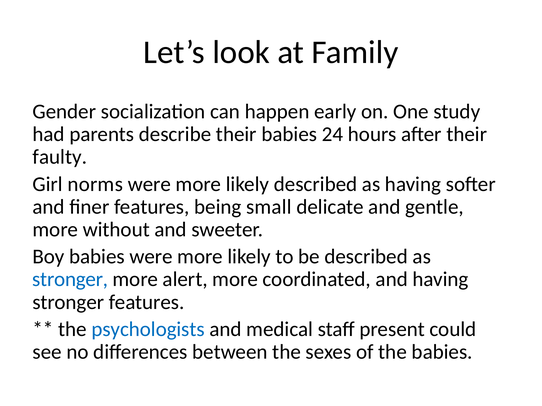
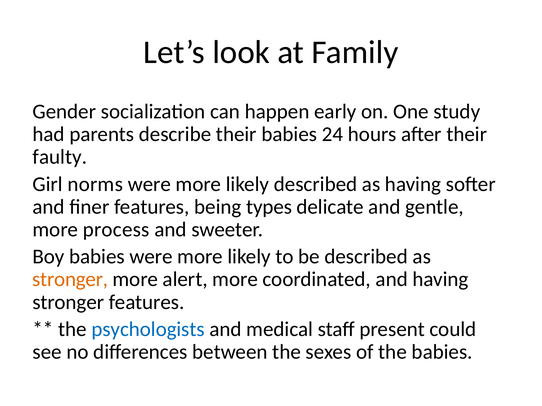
small: small -> types (269, 207)
without: without -> process (116, 230)
stronger colour: blue -> orange (70, 280)
